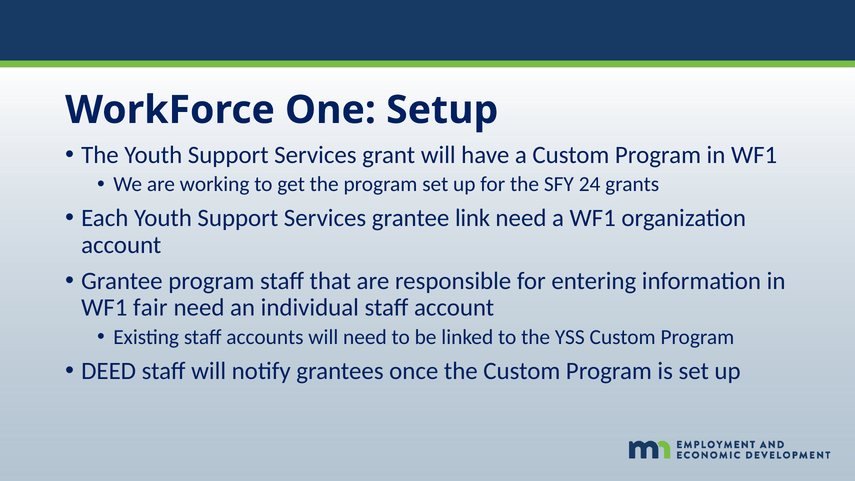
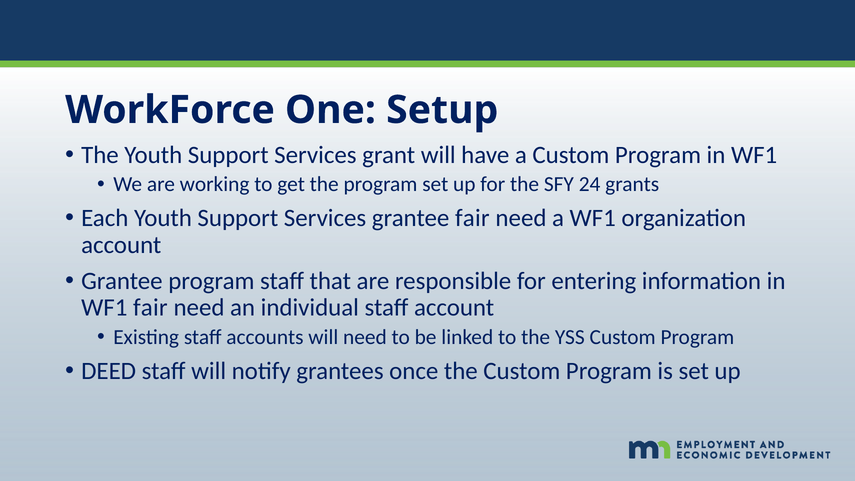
grantee link: link -> fair (472, 218)
